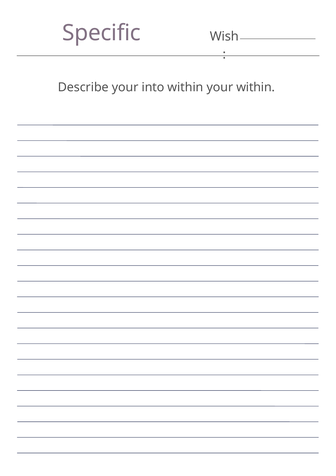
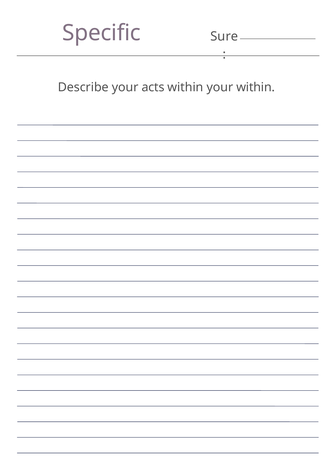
Wish: Wish -> Sure (224, 36)
into: into -> acts (153, 87)
